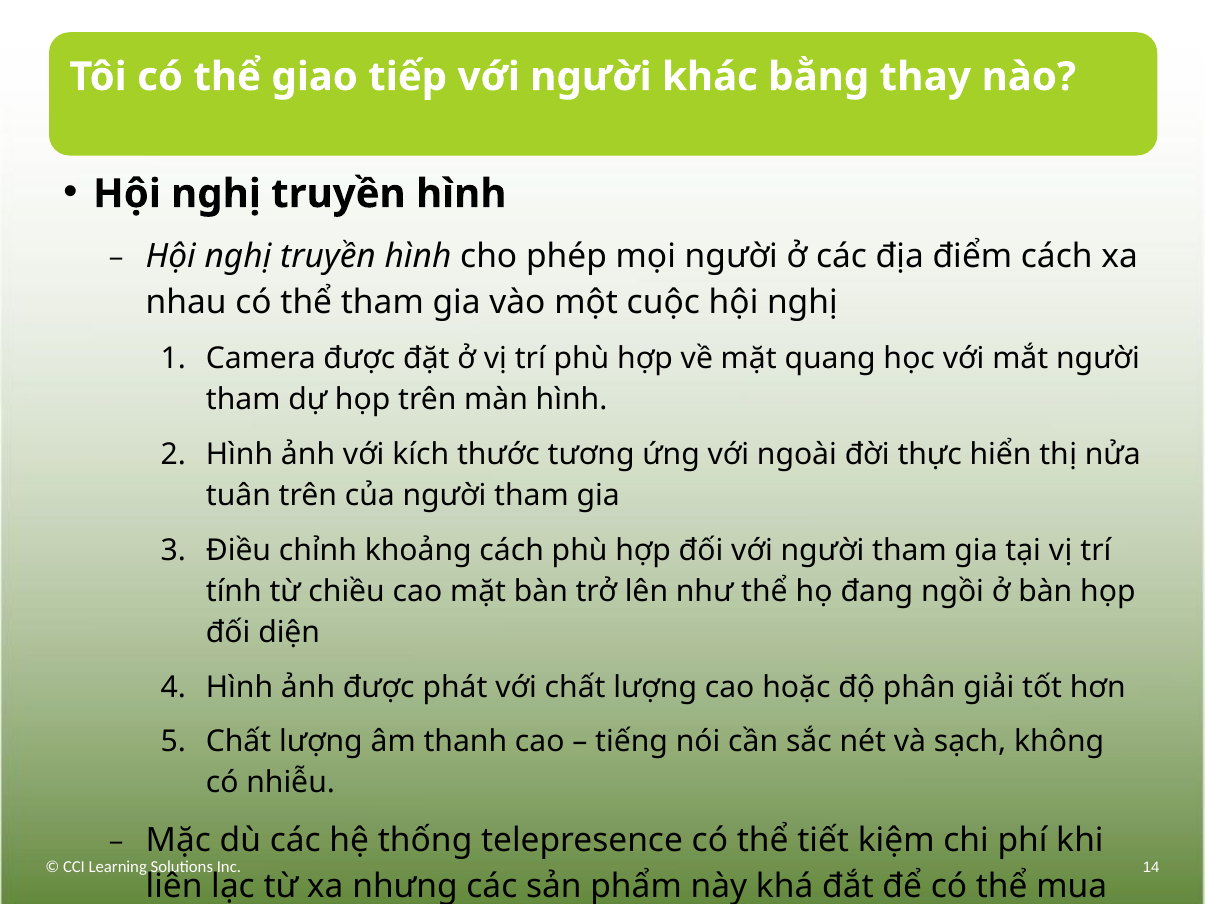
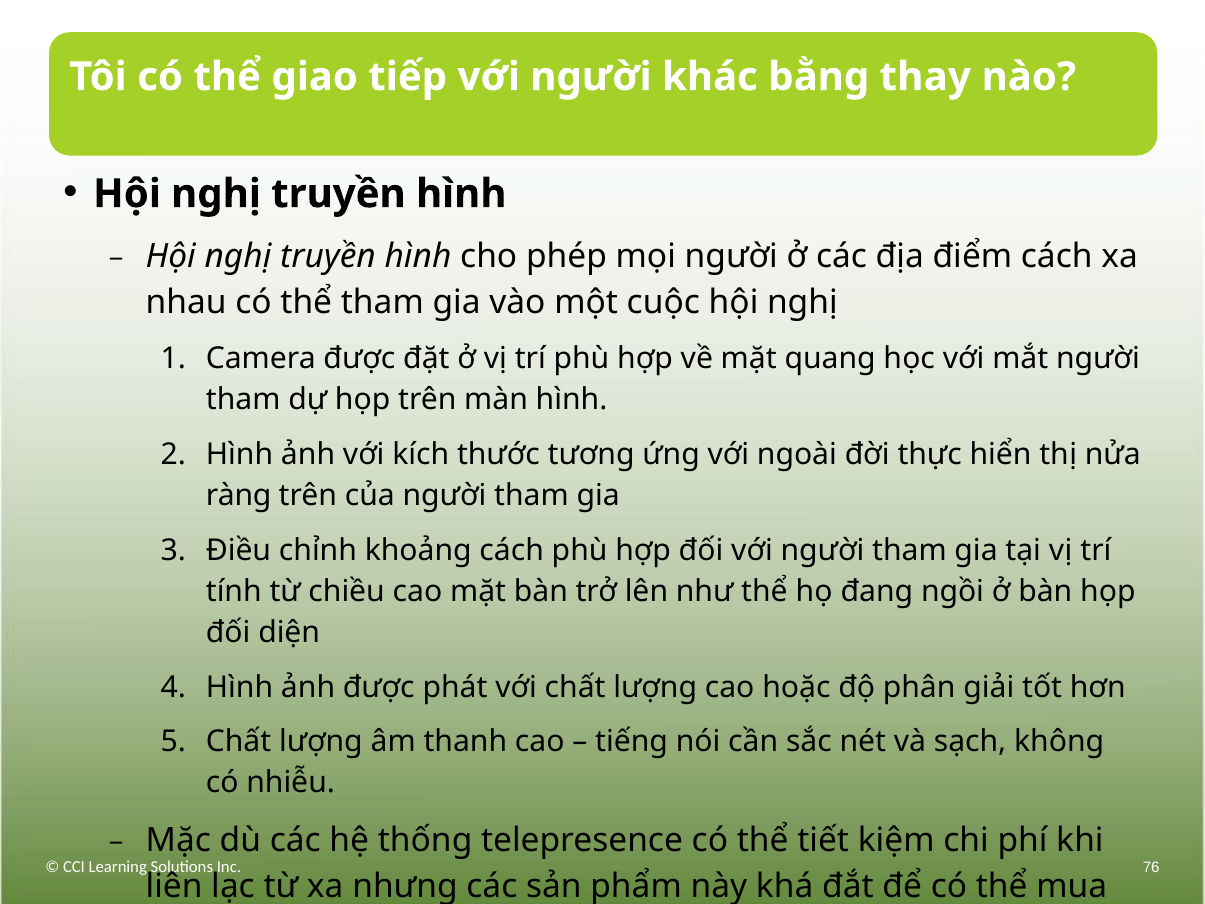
tuân: tuân -> ràng (239, 496)
14: 14 -> 76 (1151, 867)
